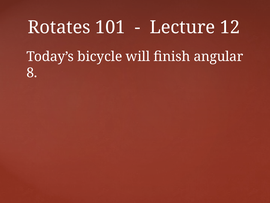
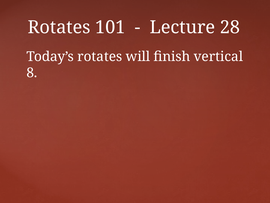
12: 12 -> 28 (230, 27)
Today’s bicycle: bicycle -> rotates (100, 56)
angular: angular -> vertical (218, 56)
